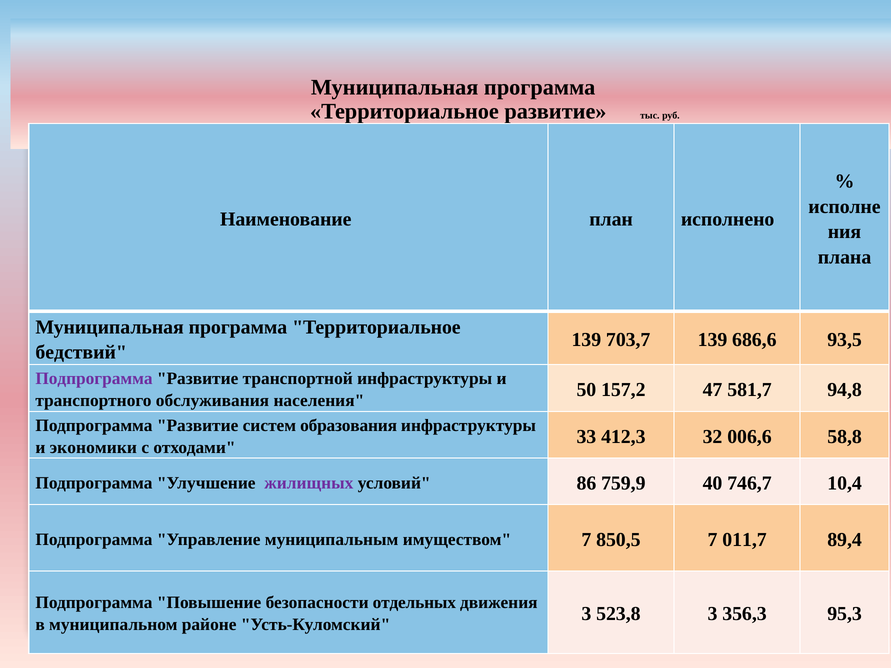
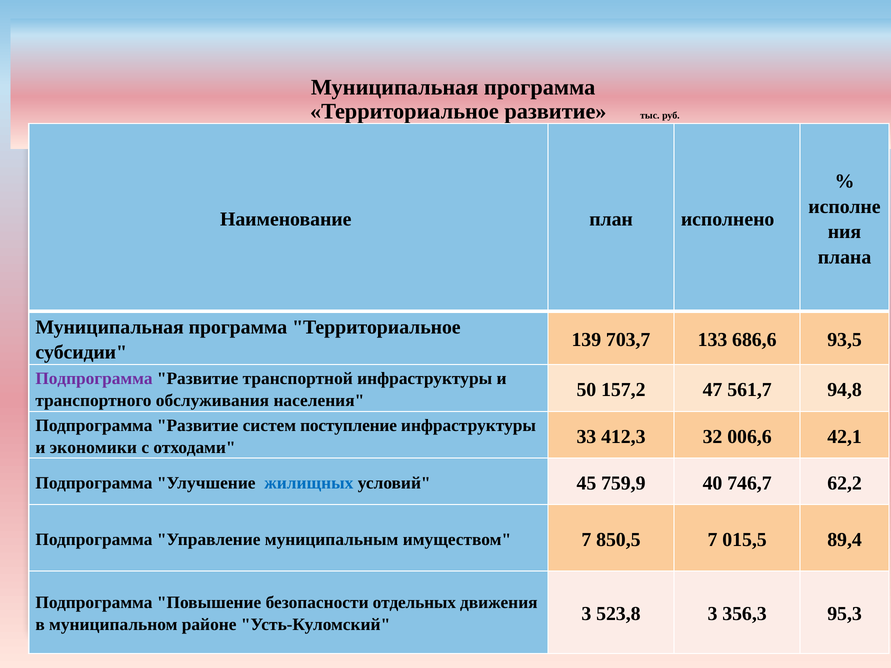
703,7 139: 139 -> 133 (713, 340)
бедствий: бедствий -> субсидии (81, 352)
581,7: 581,7 -> 561,7 (750, 390)
образования: образования -> поступление (349, 426)
58,8: 58,8 -> 42,1 (845, 437)
жилищных colour: purple -> blue (309, 483)
86: 86 -> 45 (586, 483)
10,4: 10,4 -> 62,2 (845, 483)
011,7: 011,7 -> 015,5 (744, 540)
